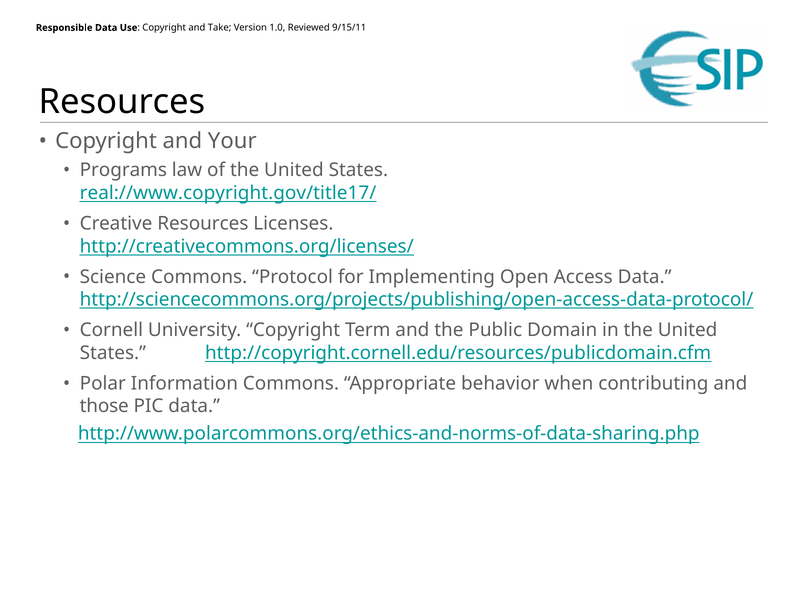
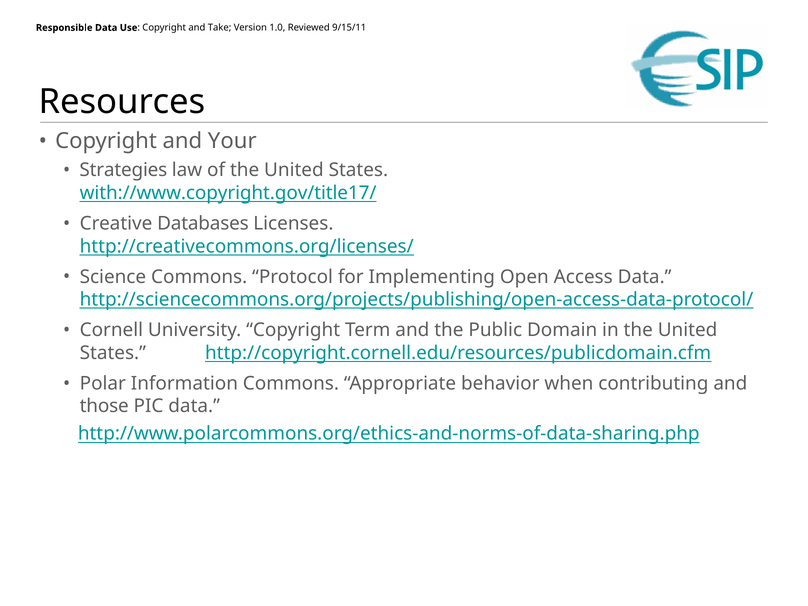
Programs: Programs -> Strategies (123, 170)
real://www.copyright.gov/title17/: real://www.copyright.gov/title17/ -> with://www.copyright.gov/title17/ (228, 193)
Creative Resources: Resources -> Databases (203, 224)
